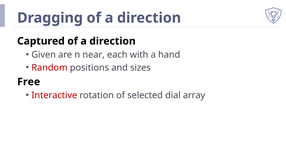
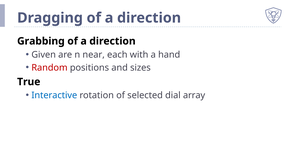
Captured: Captured -> Grabbing (41, 41)
Free: Free -> True (29, 82)
Interactive colour: red -> blue (54, 95)
